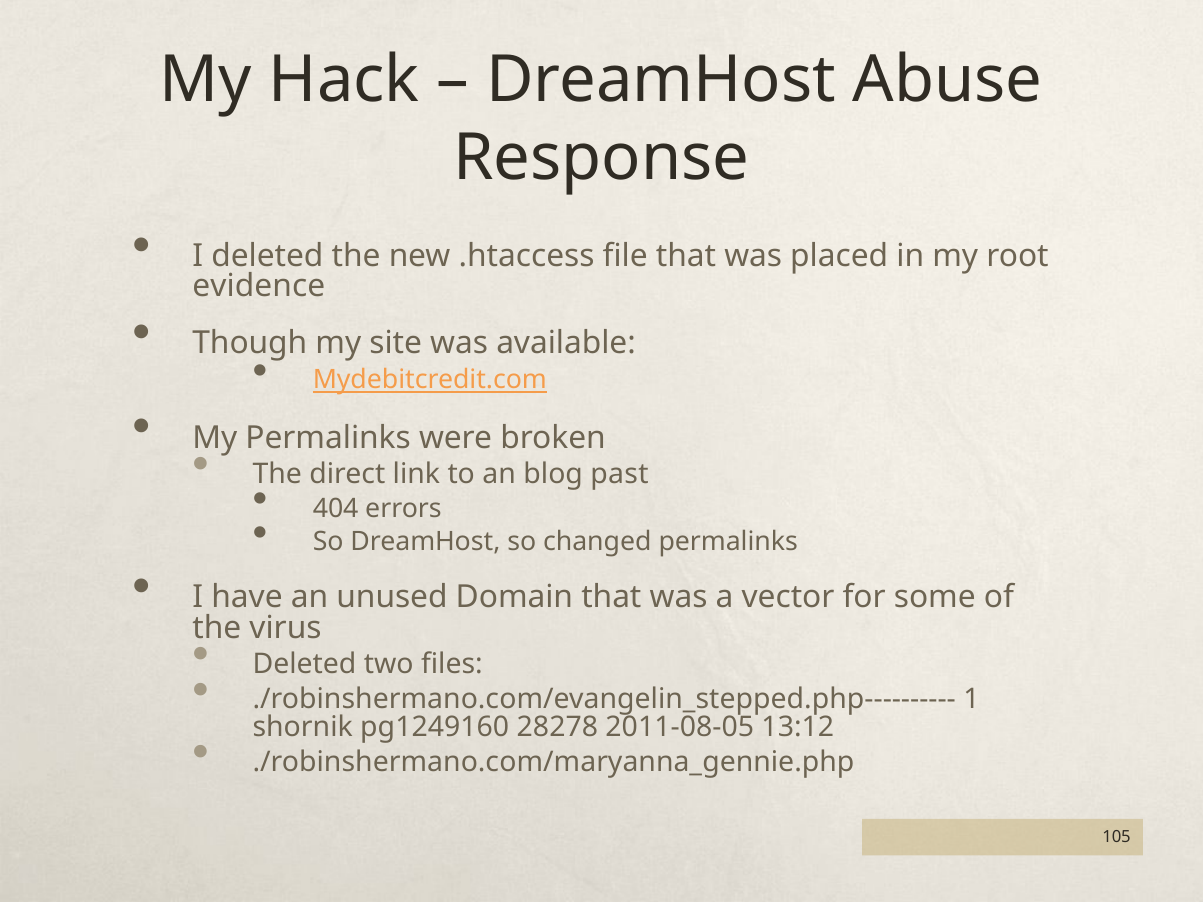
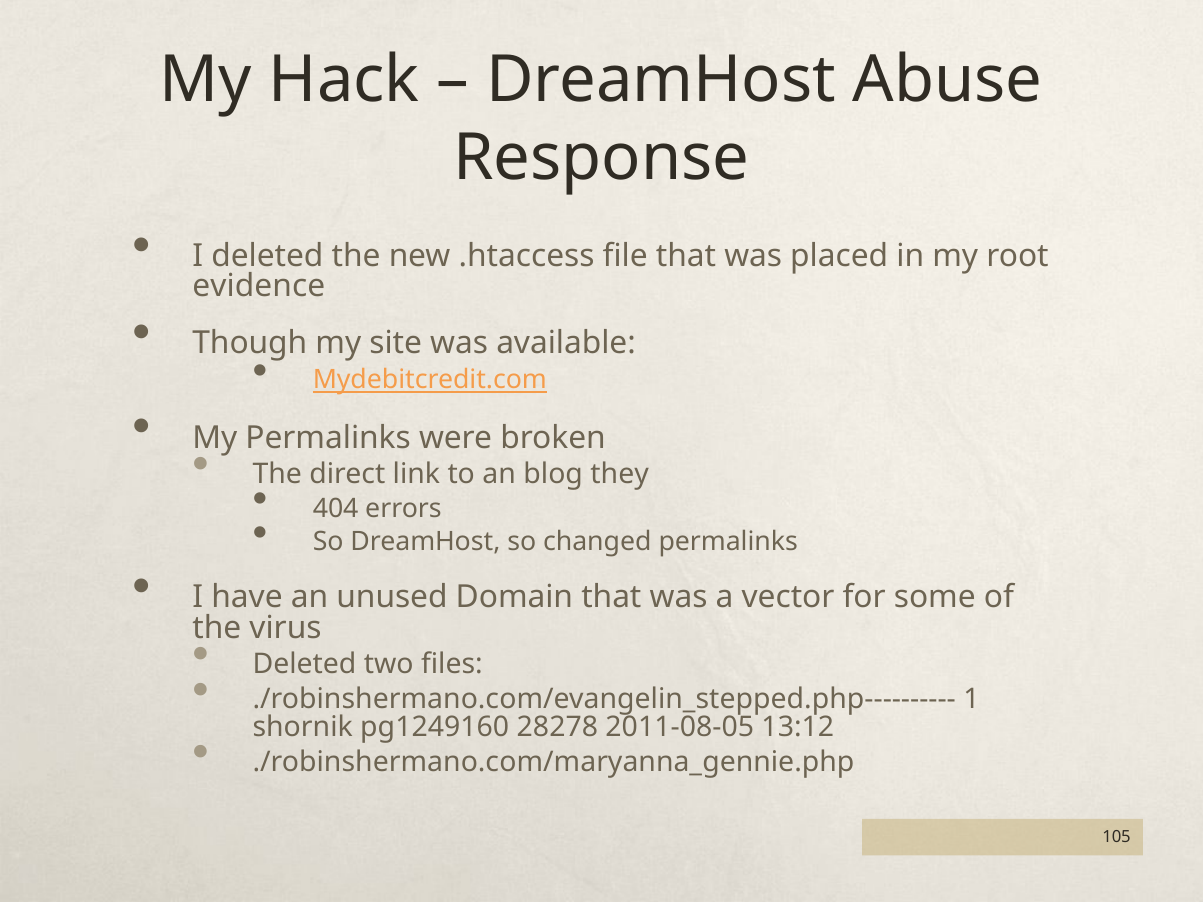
past: past -> they (620, 474)
